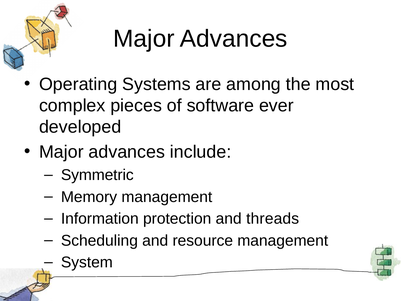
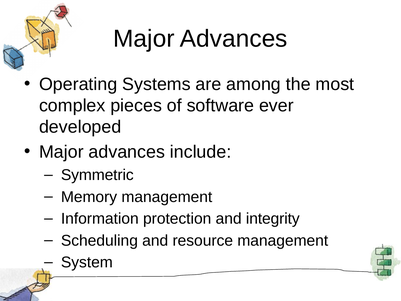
threads: threads -> integrity (273, 219)
